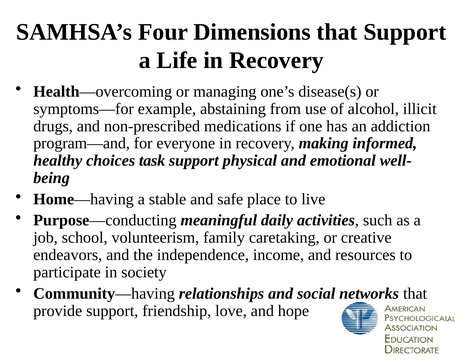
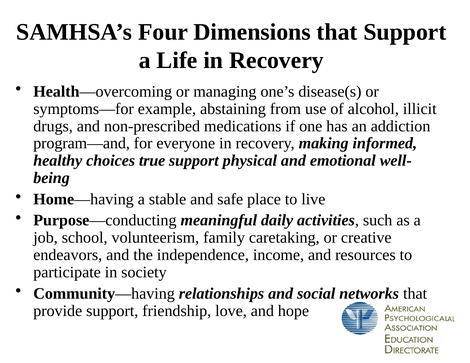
task: task -> true (152, 161)
